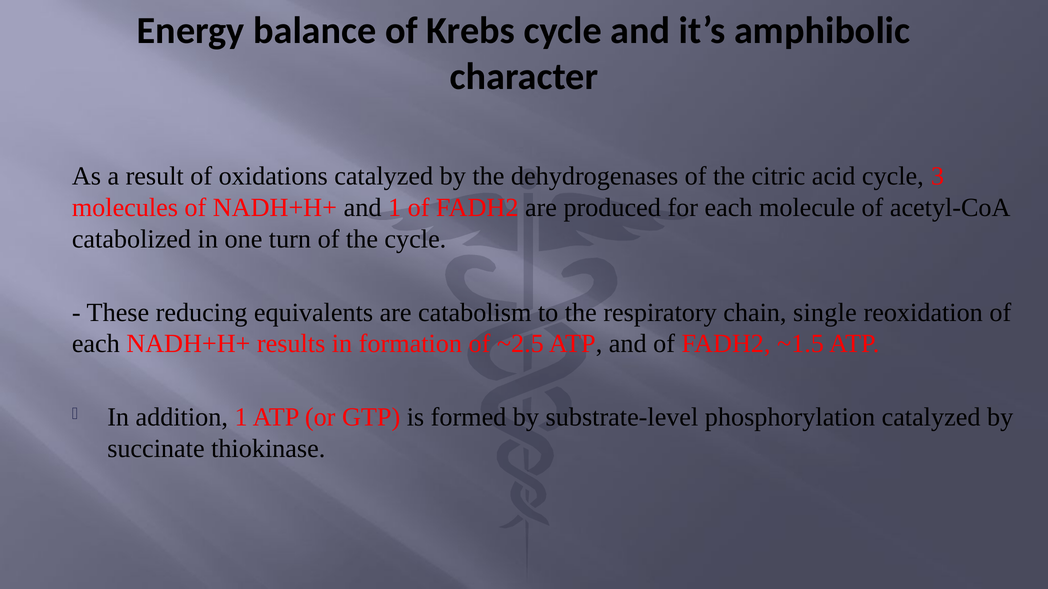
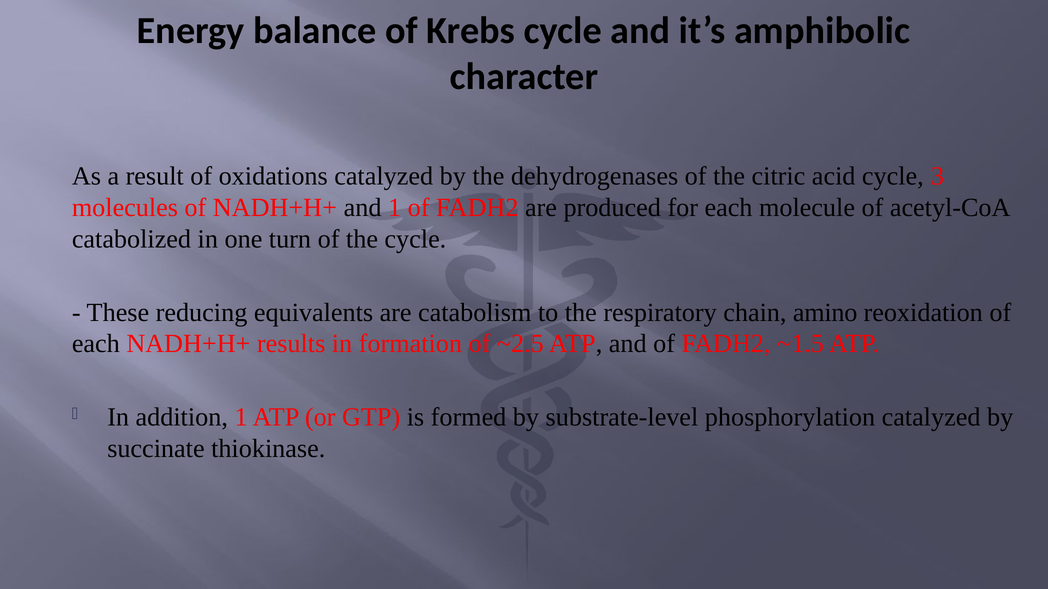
single: single -> amino (825, 313)
